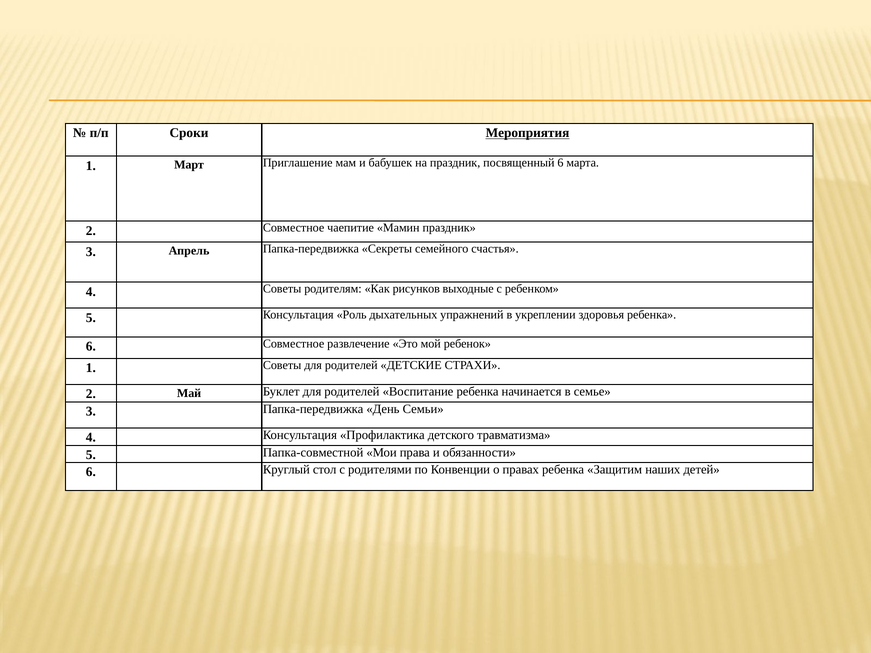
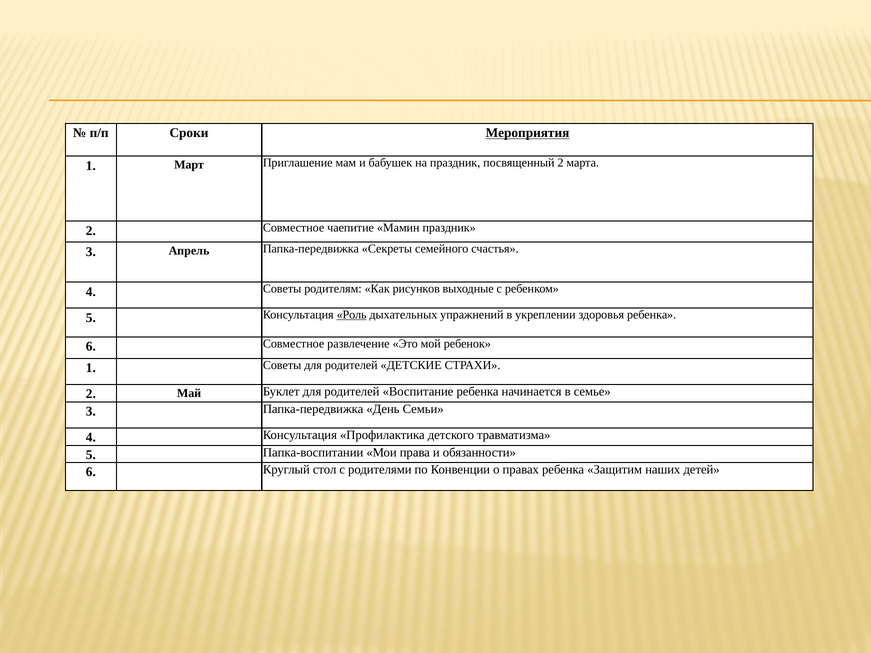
посвященный 6: 6 -> 2 (561, 163)
Роль underline: none -> present (352, 315)
Папка-совместной: Папка-совместной -> Папка-воспитании (313, 453)
